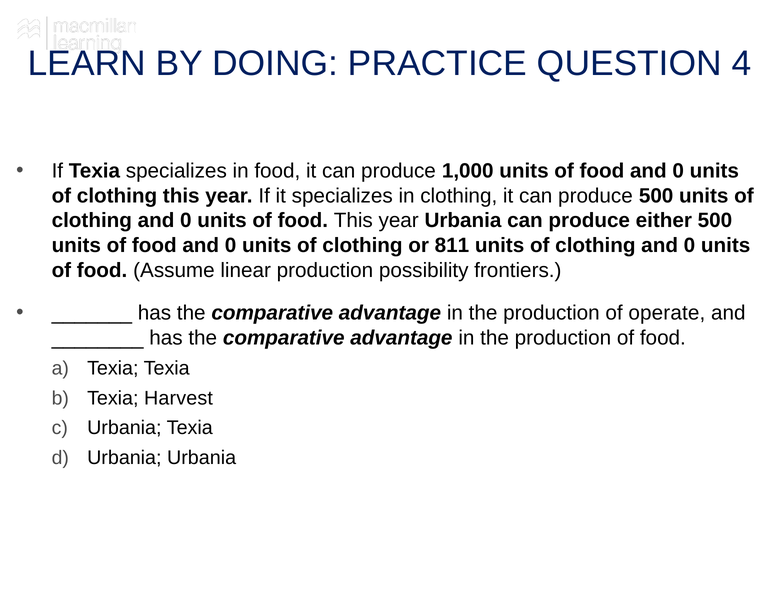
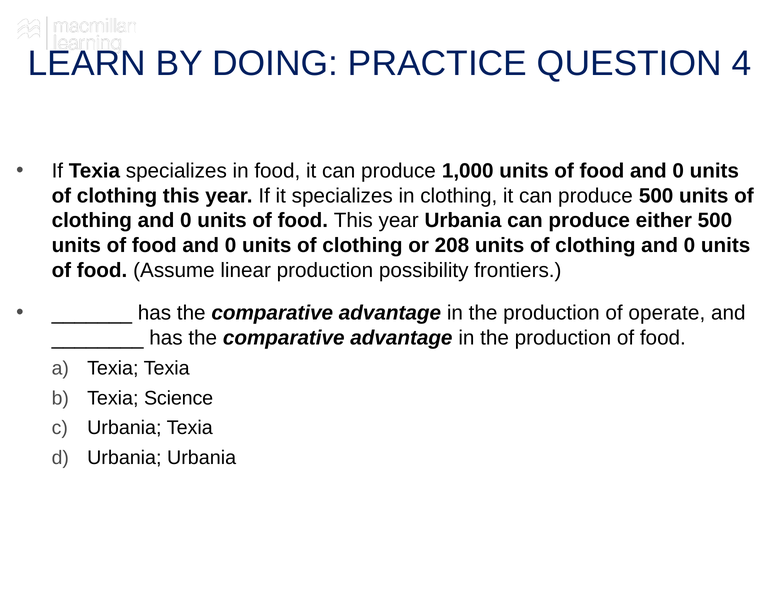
811: 811 -> 208 (452, 245)
Harvest: Harvest -> Science (179, 398)
